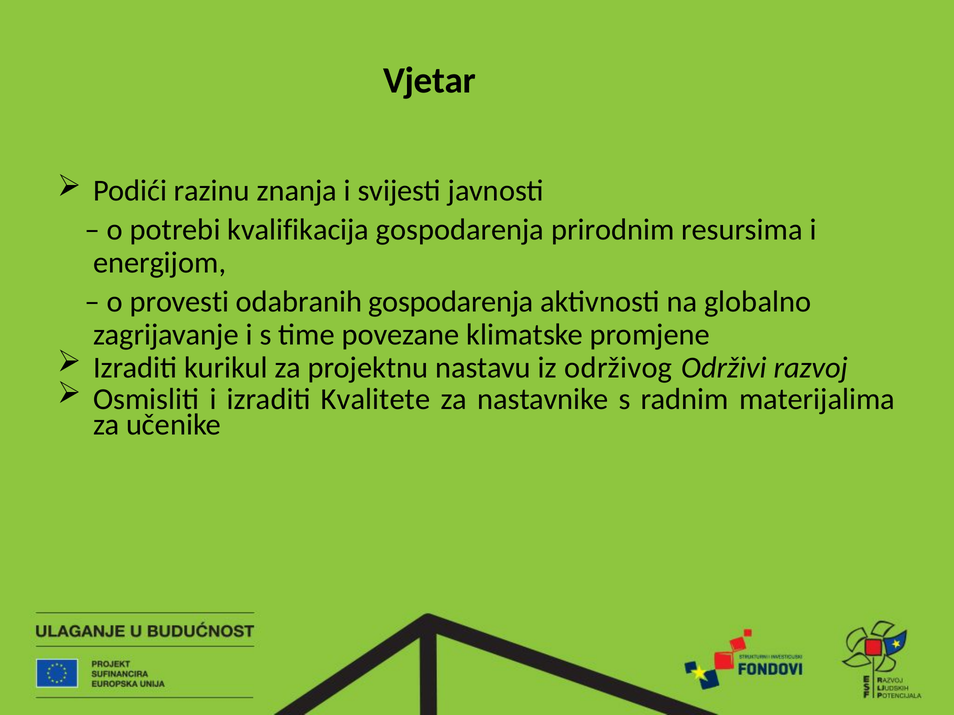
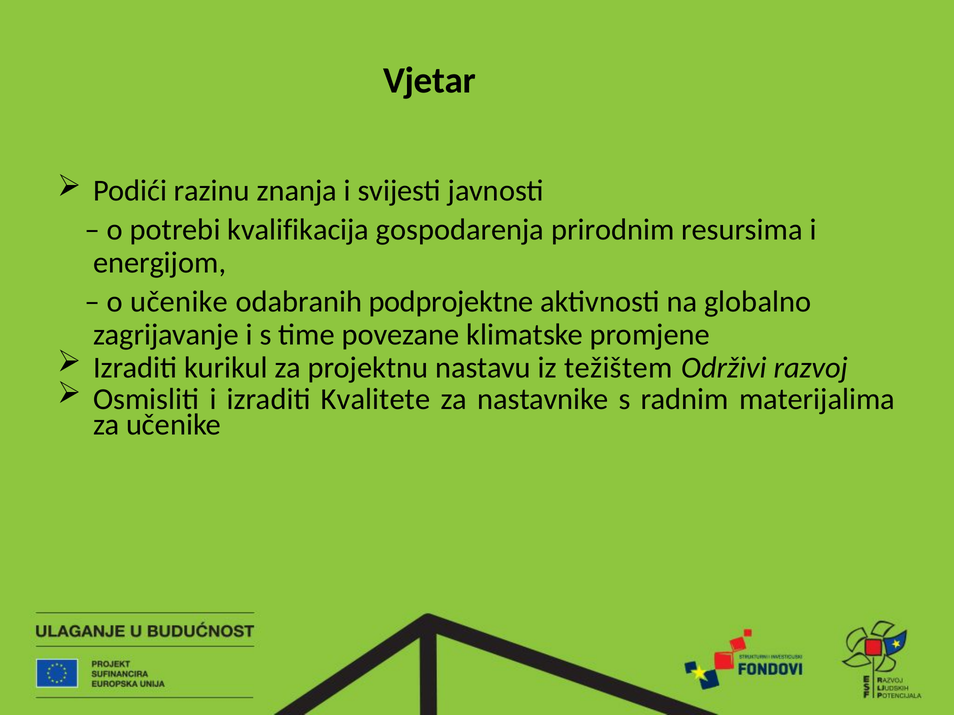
o provesti: provesti -> učenike (179, 302)
odabranih gospodarenja: gospodarenja -> podprojektne (451, 302)
održivog: održivog -> težištem (618, 368)
